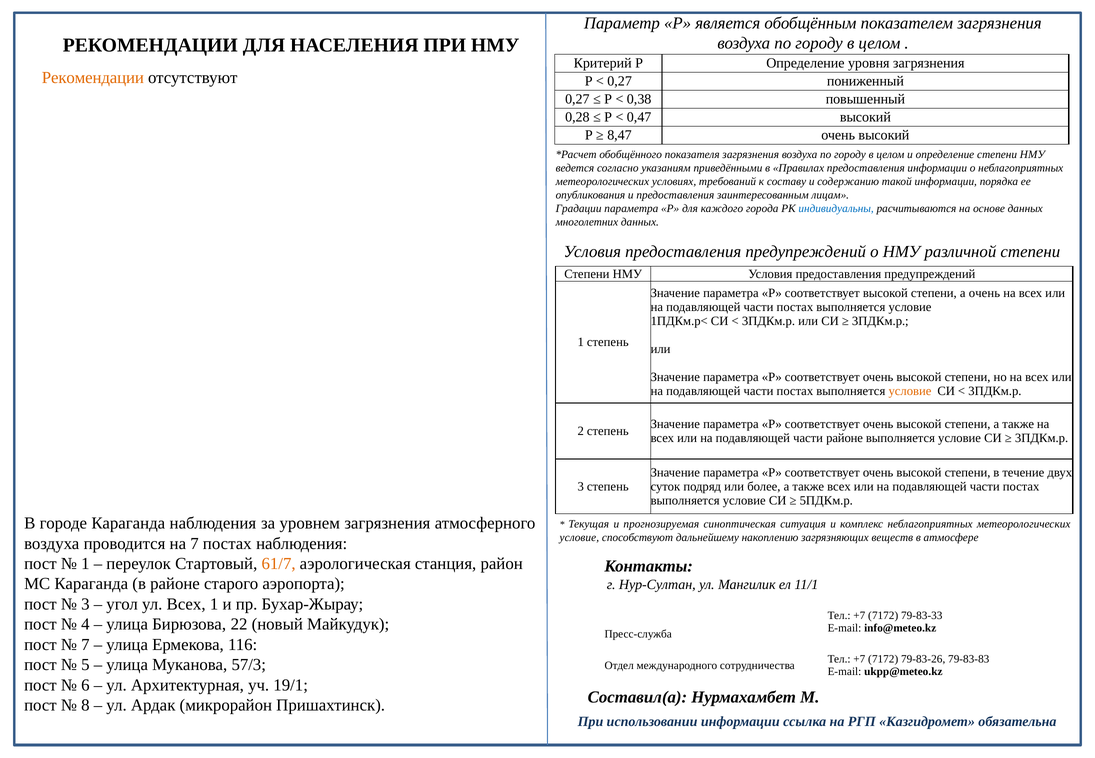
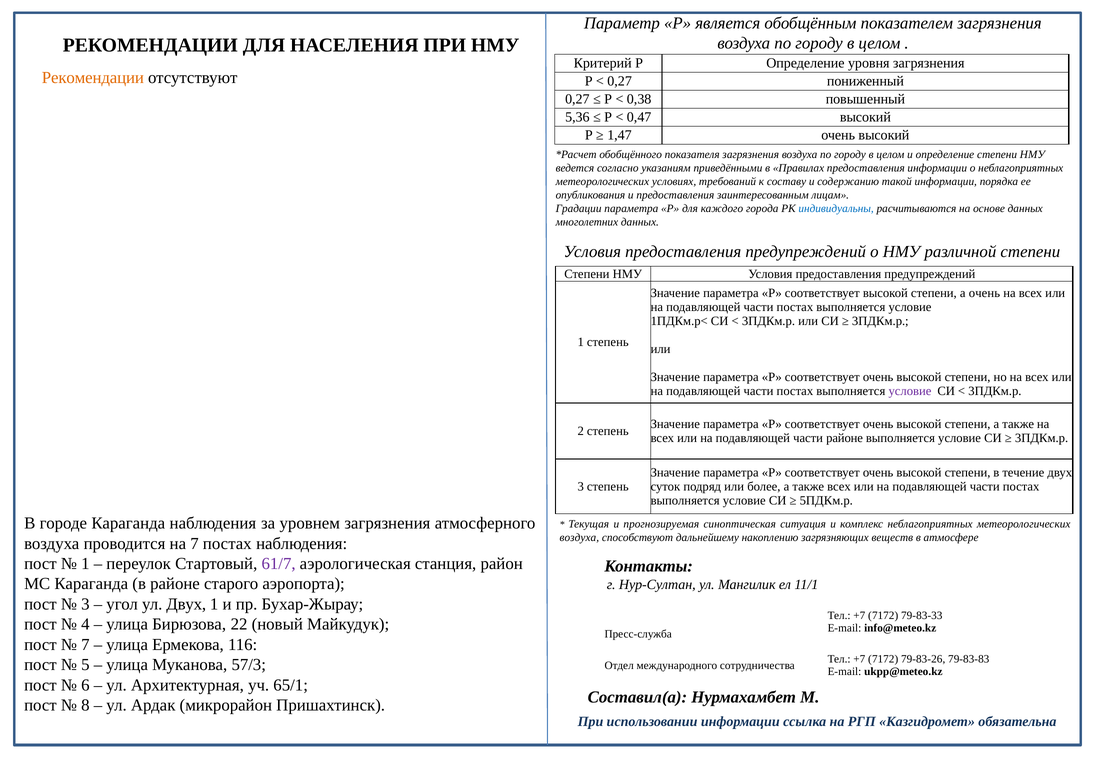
0,28: 0,28 -> 5,36 (577, 117)
8,47: 8,47 -> 1,47 (619, 135)
условие colour: orange -> purple (910, 391)
условие: условие -> воздуха (579, 538)
61/7 colour: orange -> purple (279, 564)
ул Всех: Всех -> Двух (186, 604)
19/1: 19/1 -> 65/1 (291, 685)
